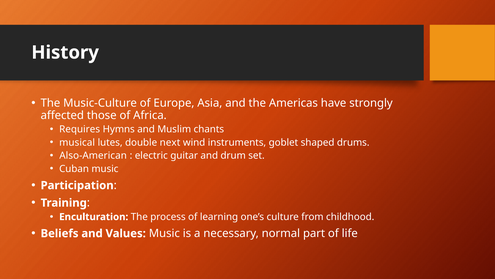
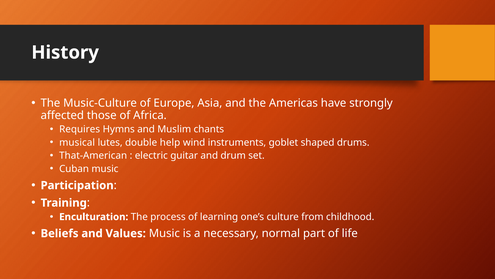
next: next -> help (170, 142)
Also-American: Also-American -> That-American (93, 155)
